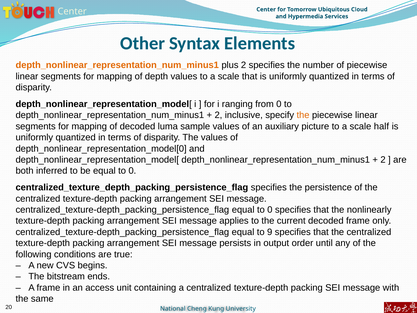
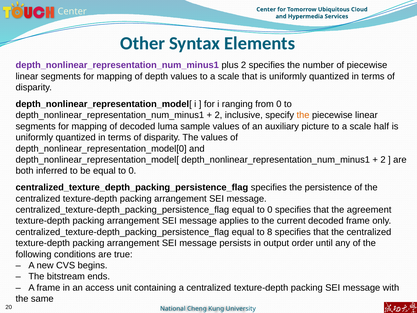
depth_nonlinear_representation_num_minus1 colour: orange -> purple (117, 65)
nonlinearly: nonlinearly -> agreement (369, 210)
9: 9 -> 8 (270, 232)
